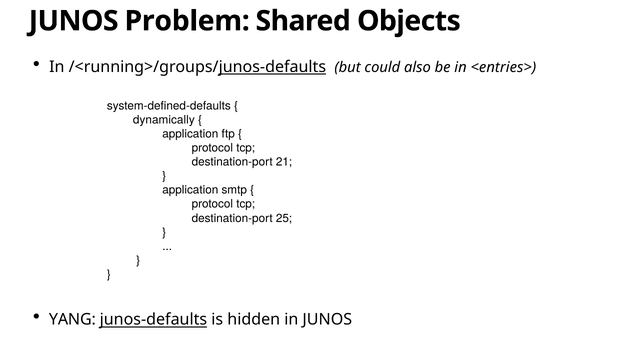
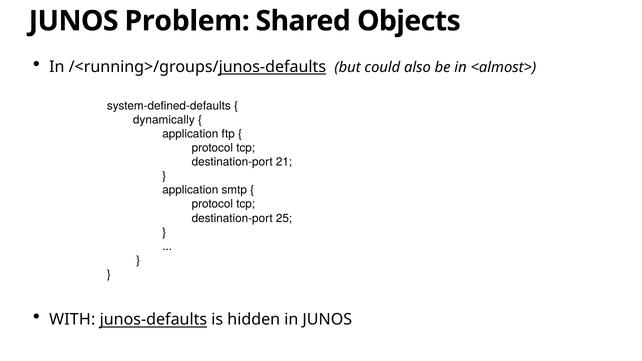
<entries>: <entries> -> <almost> (503, 67)
YANG: YANG -> WITH (72, 320)
